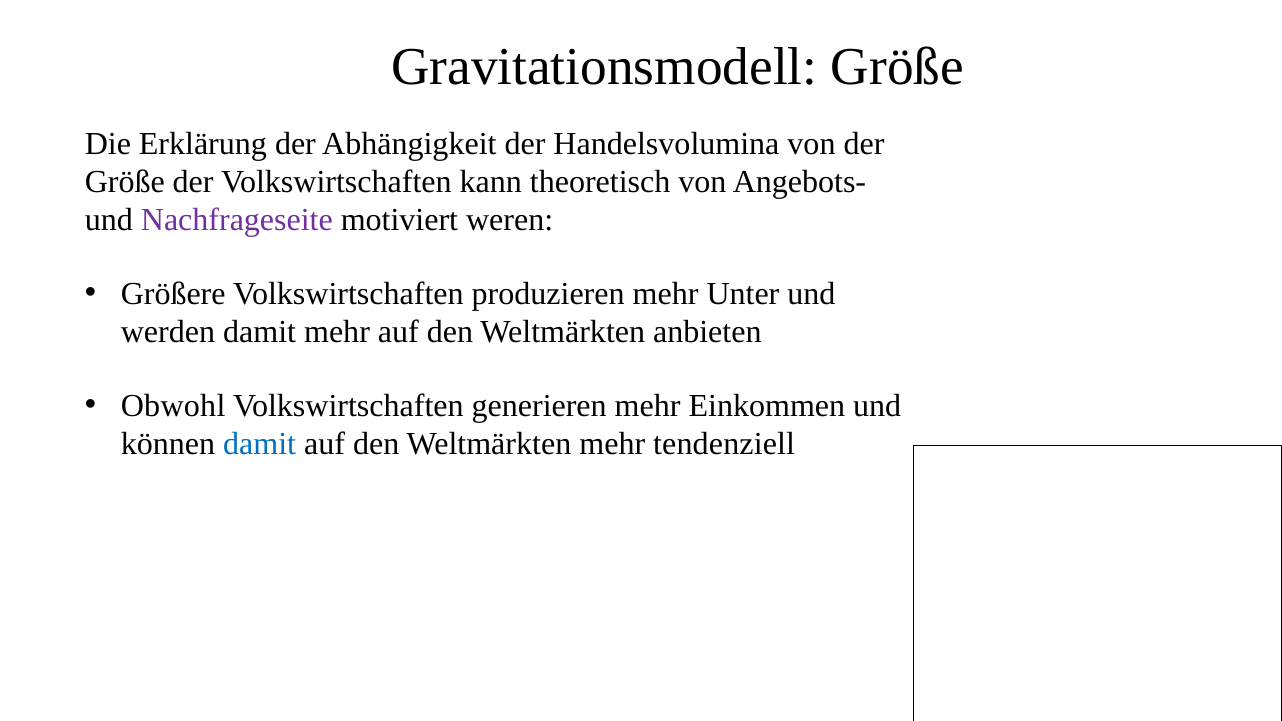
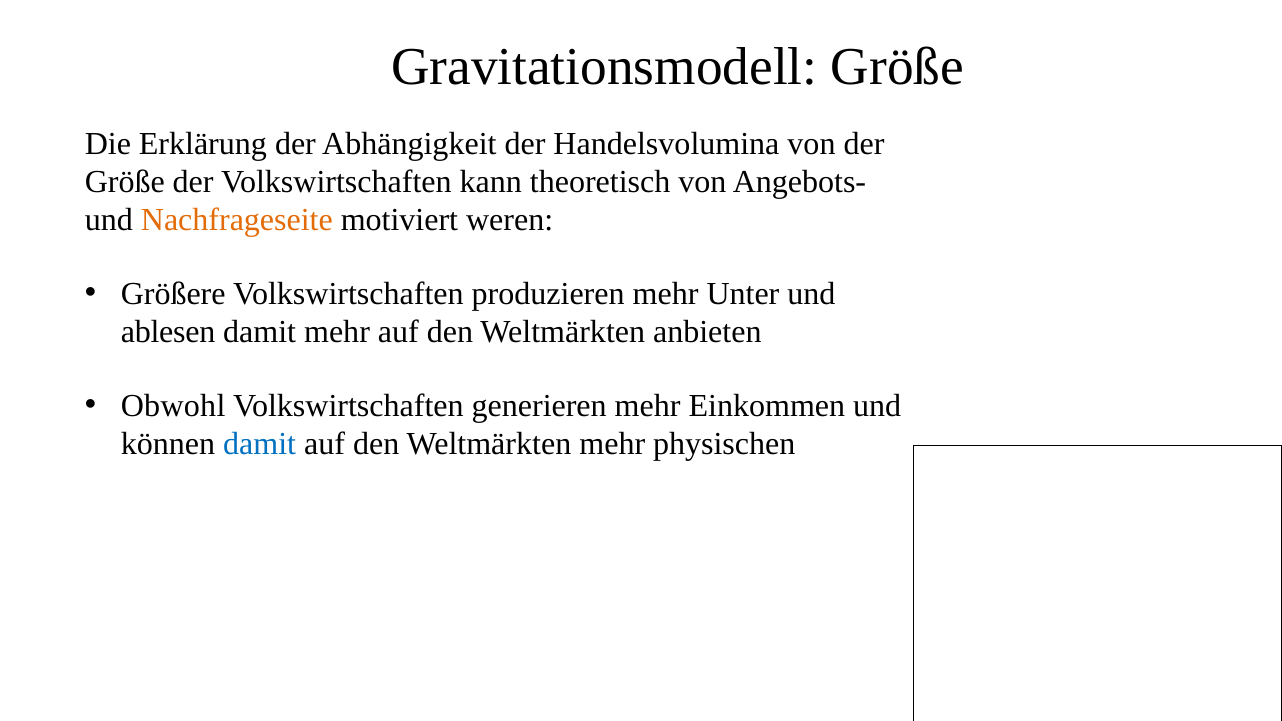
Nachfrageseite colour: purple -> orange (237, 220)
werden: werden -> ablesen (168, 332)
tendenziell: tendenziell -> physischen (724, 444)
